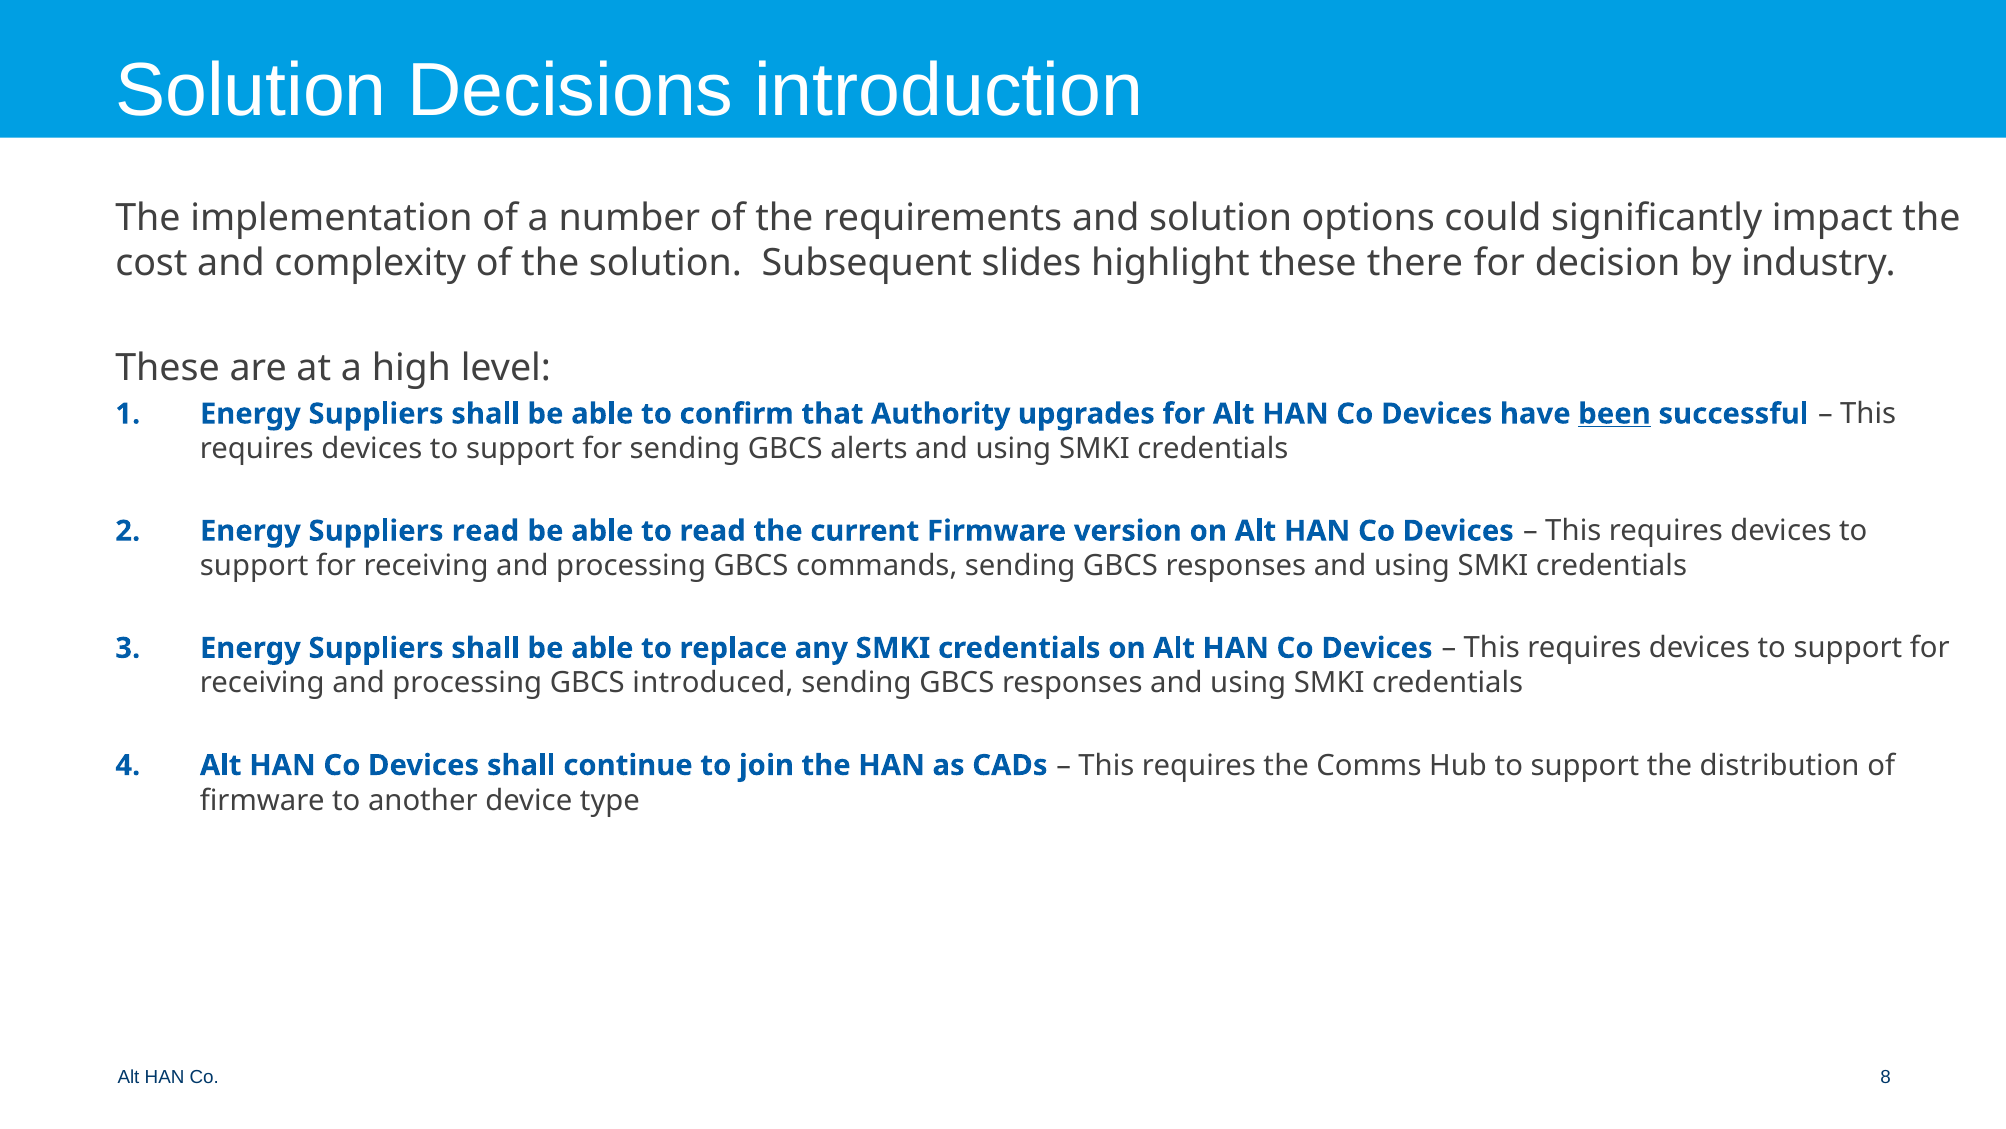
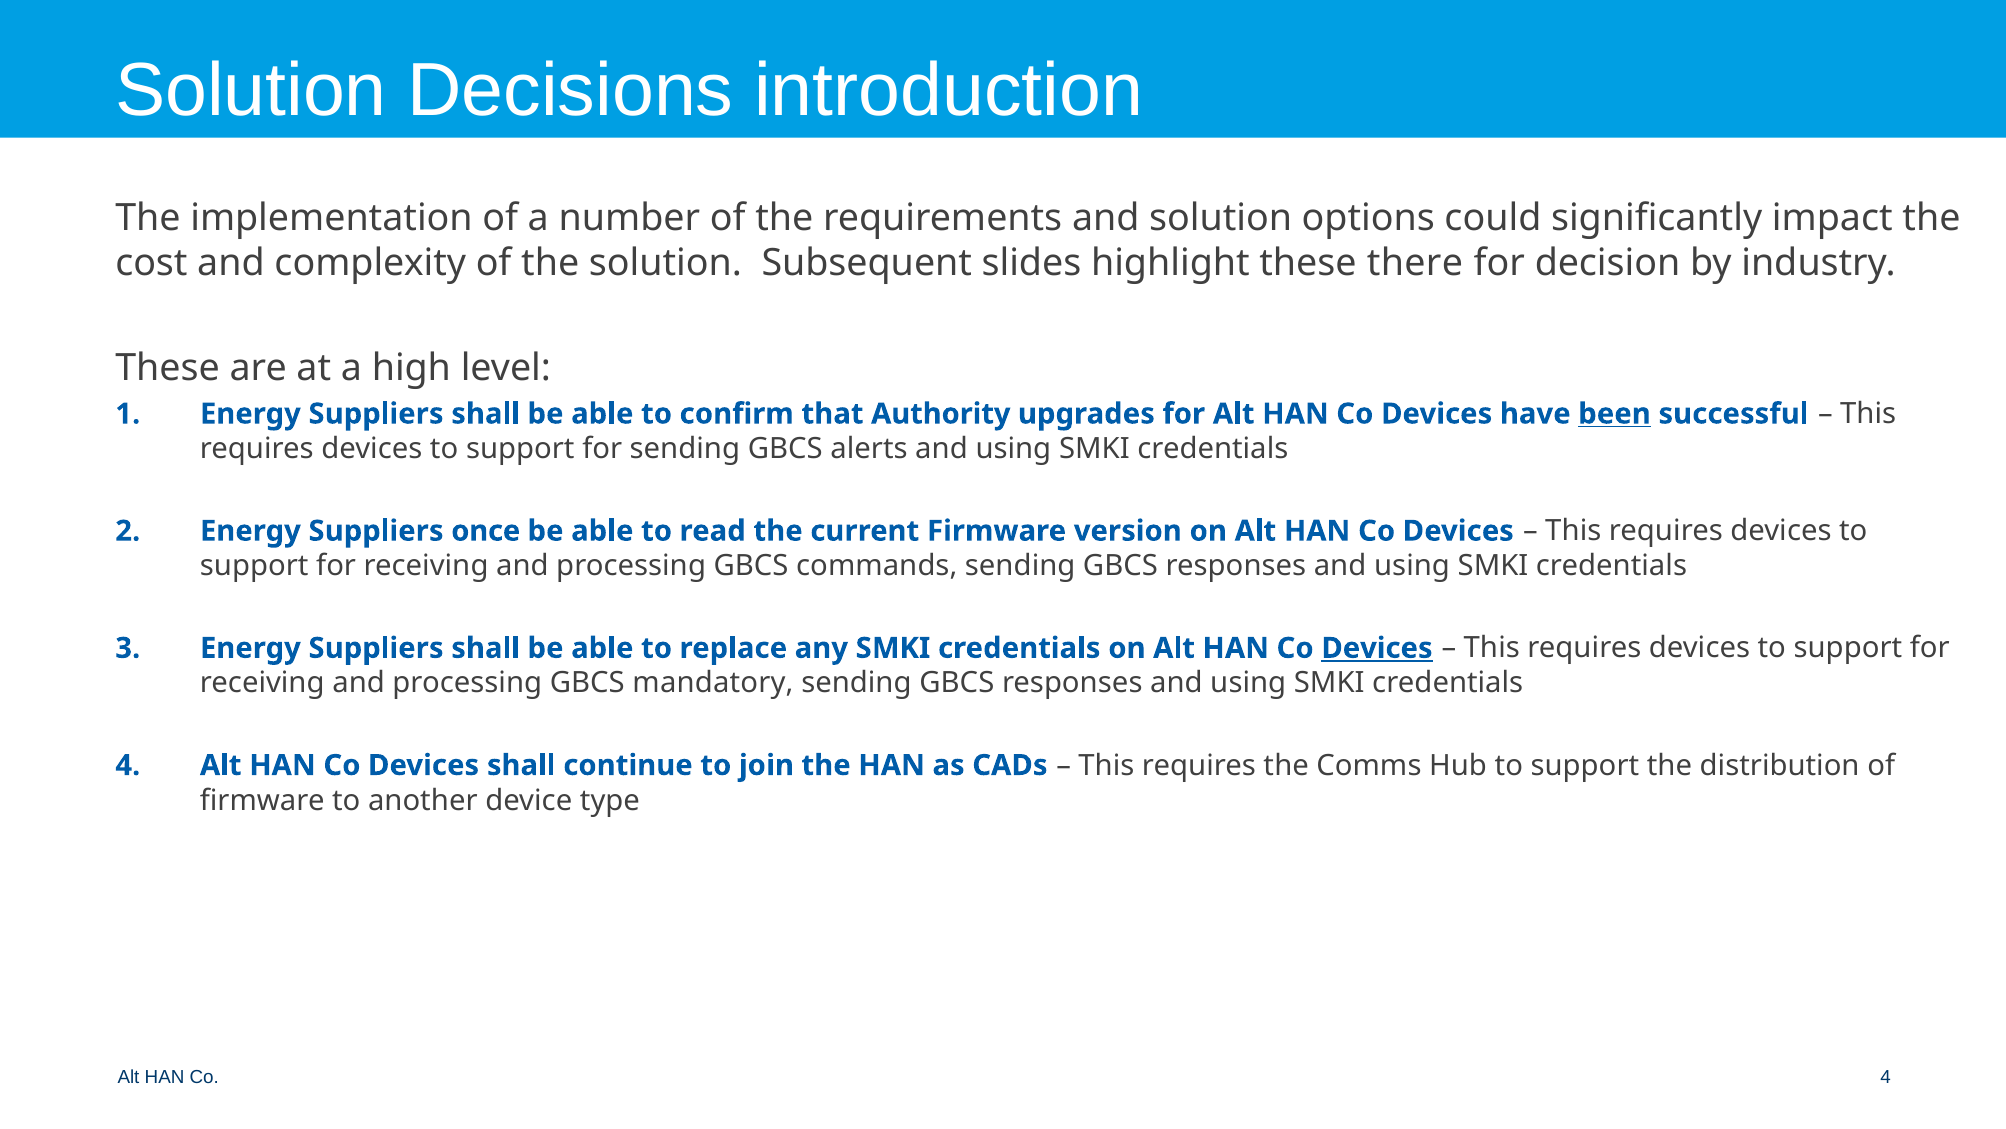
Suppliers read: read -> once (486, 531)
Devices underline: none -> present (1377, 648)
introduced: introduced -> mandatory (713, 683)
Co 8: 8 -> 4 (1886, 1077)
